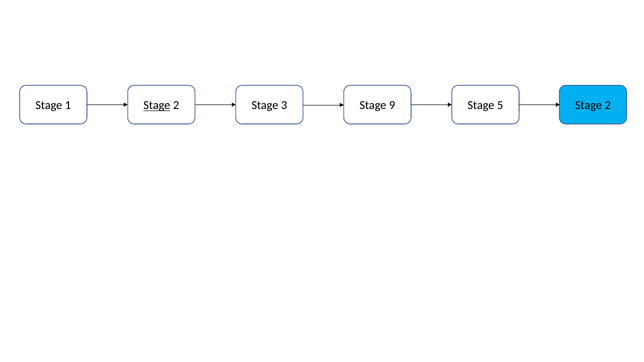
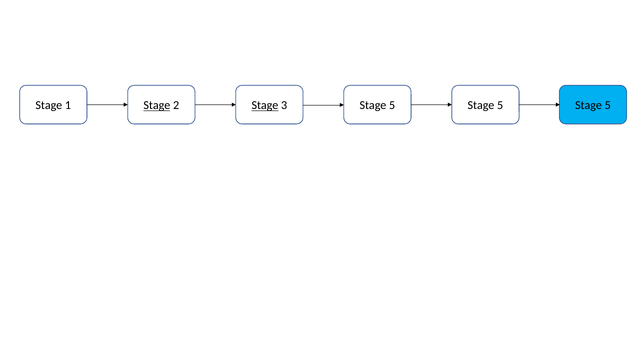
Stage underline: none -> present (265, 106)
3 Stage 9: 9 -> 5 (392, 106)
2: 2 -> 5 (608, 106)
